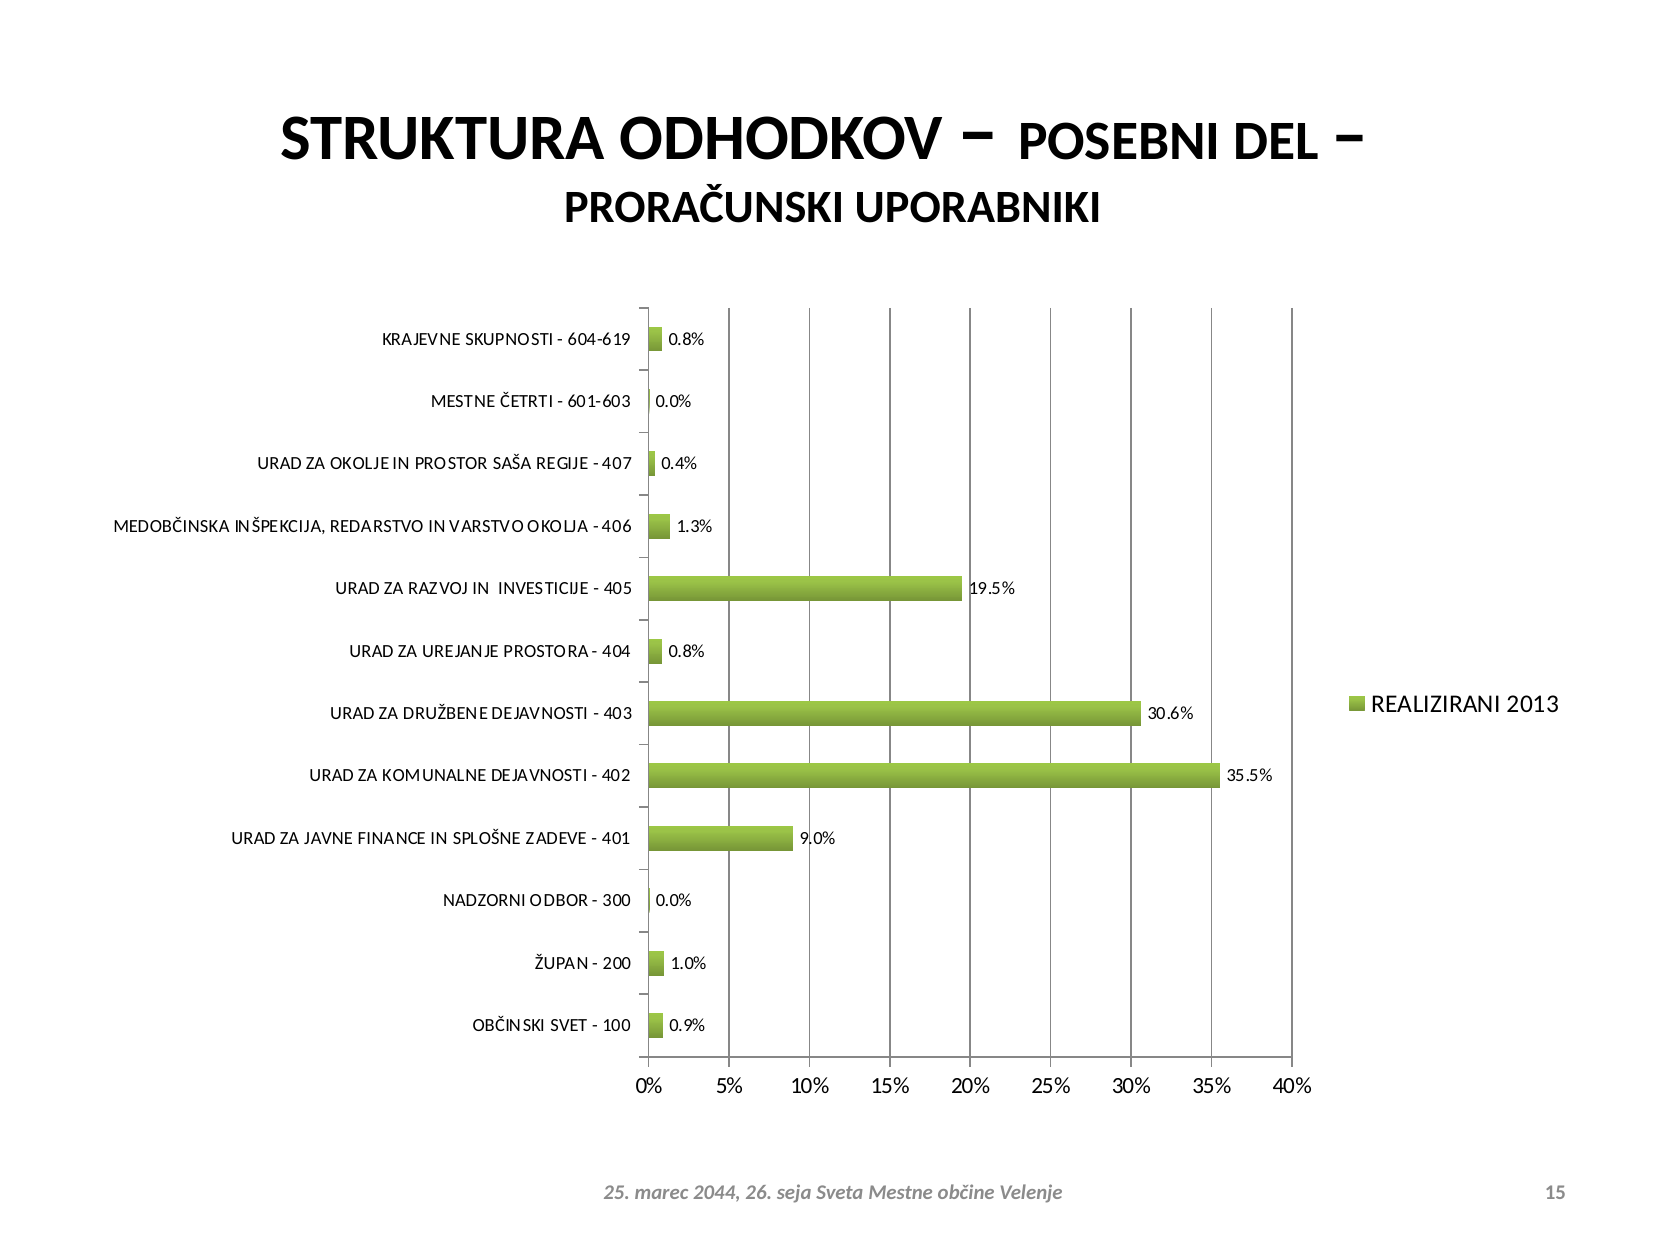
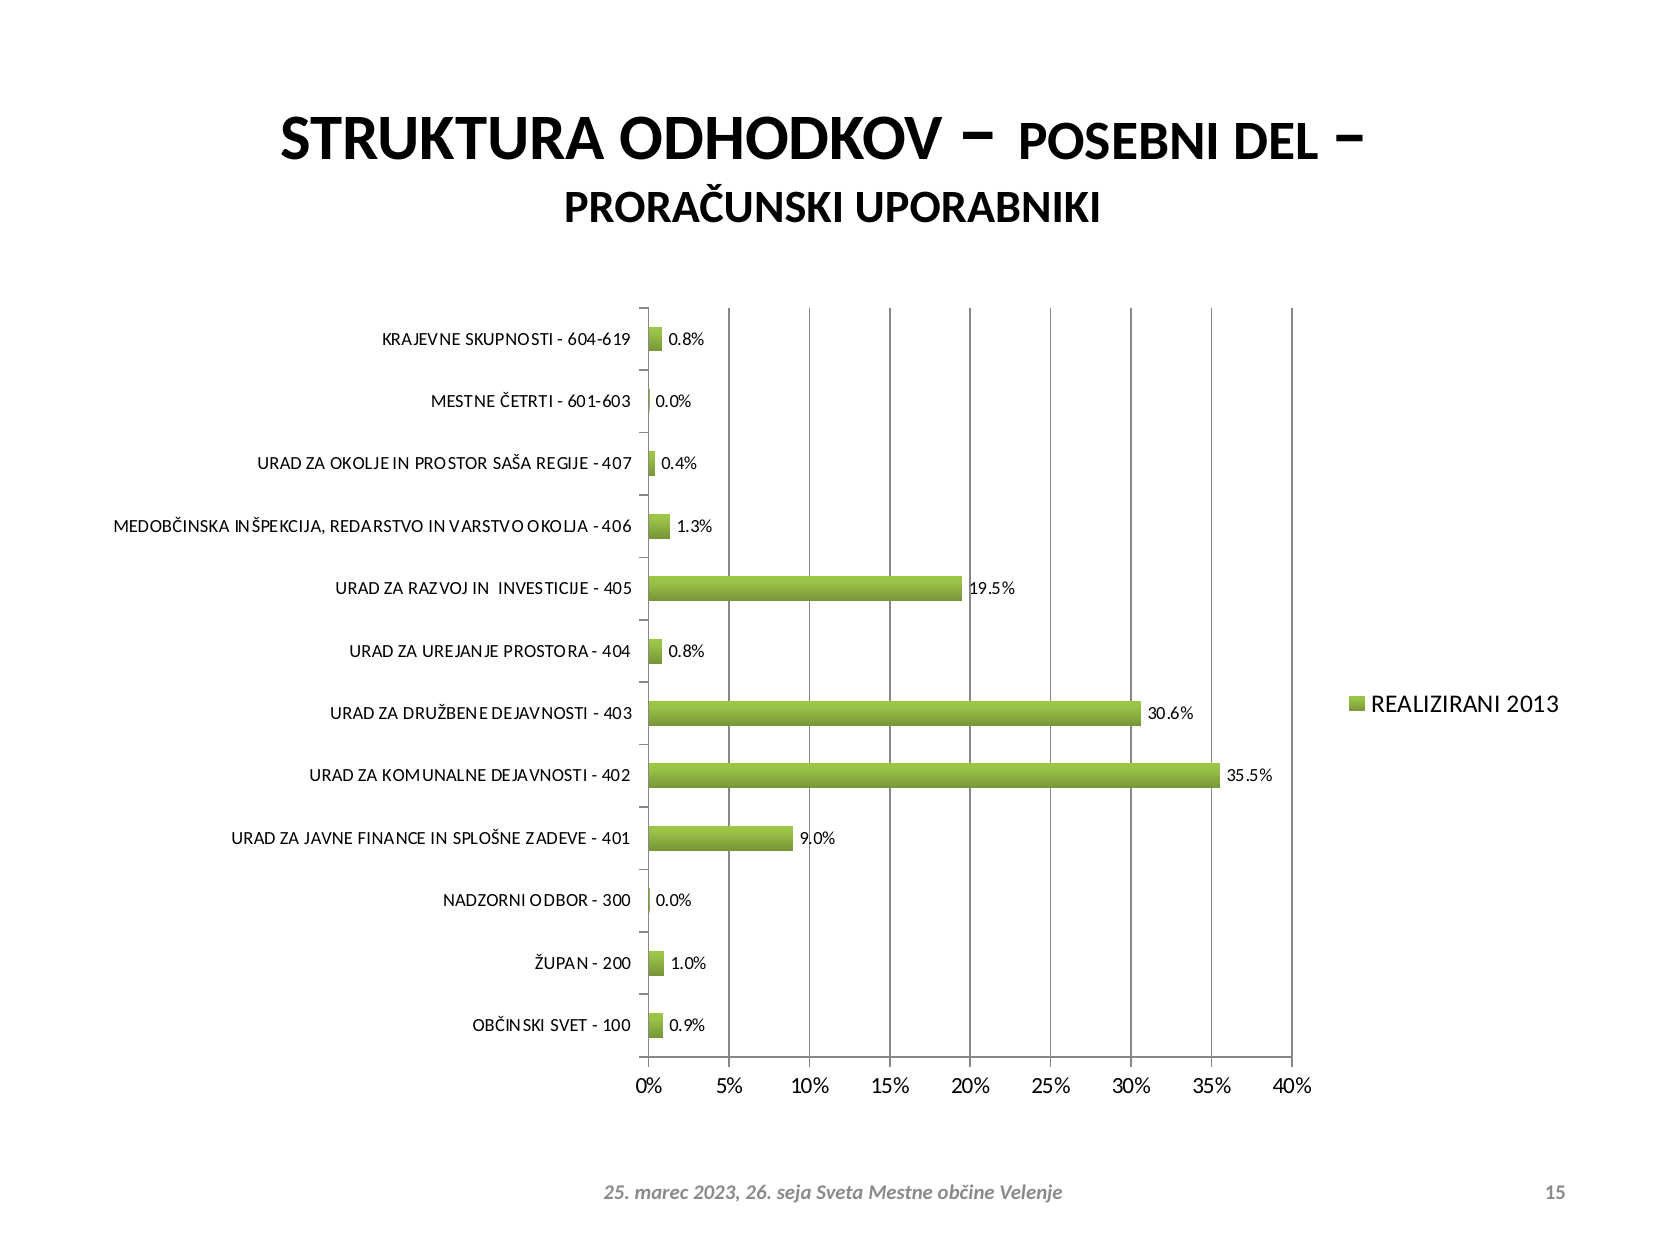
2044: 2044 -> 2023 (717, 1193)
